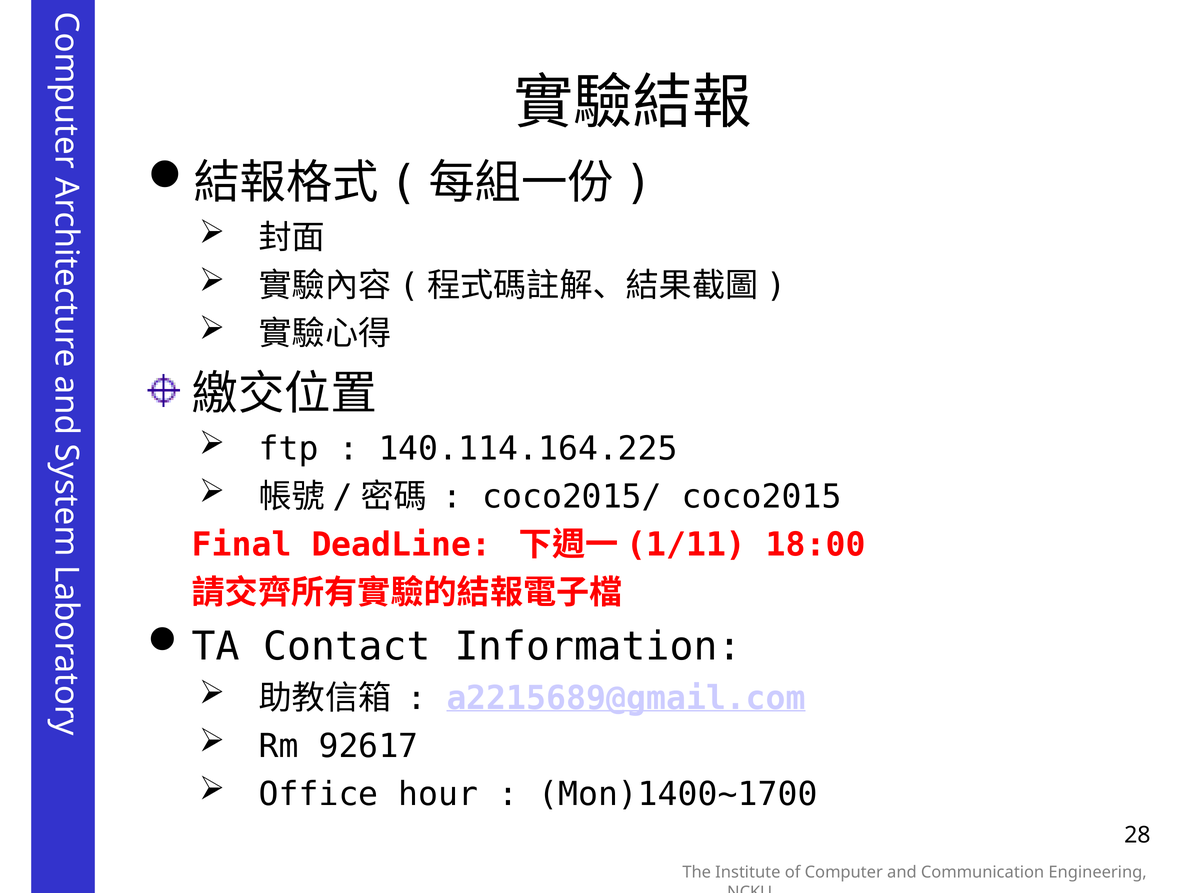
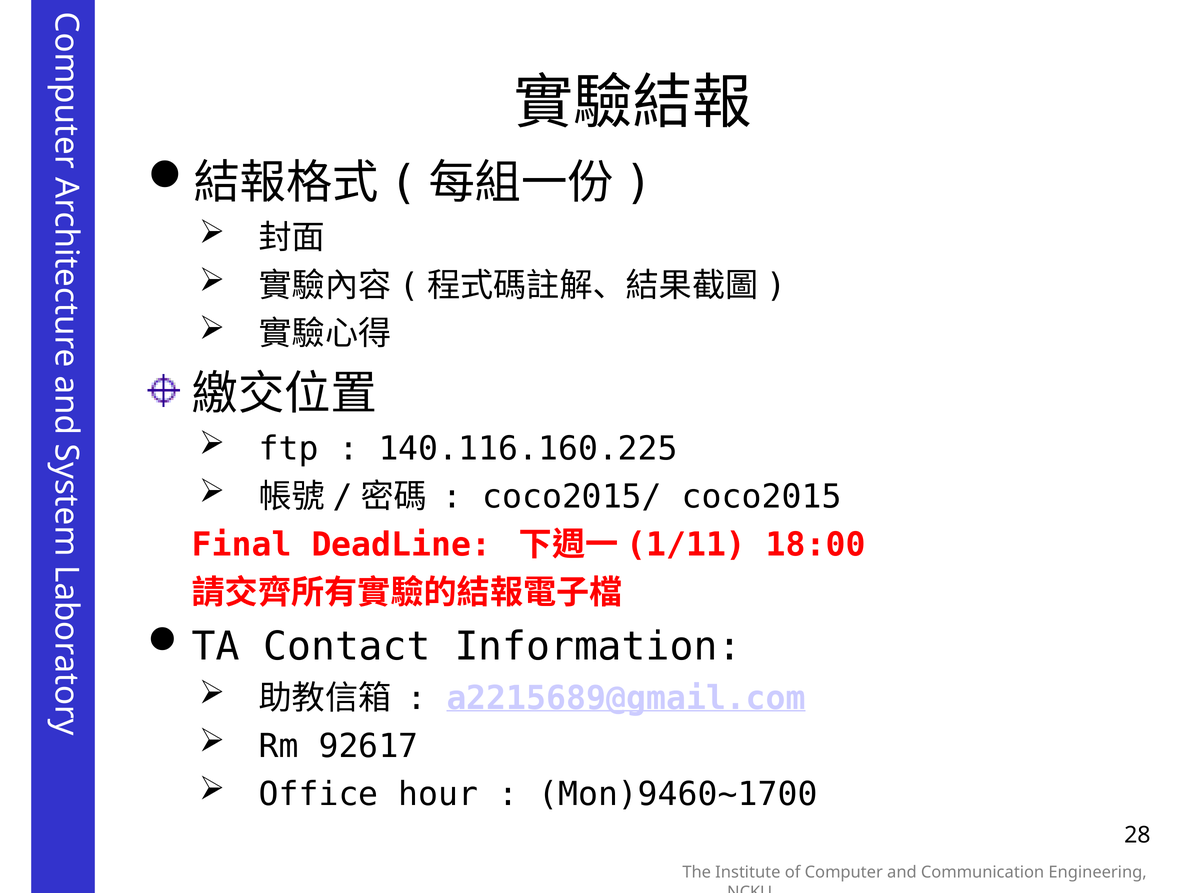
140.114.164.225: 140.114.164.225 -> 140.116.160.225 (528, 449)
Mon)1400~1700: Mon)1400~1700 -> Mon)9460~1700 (678, 794)
